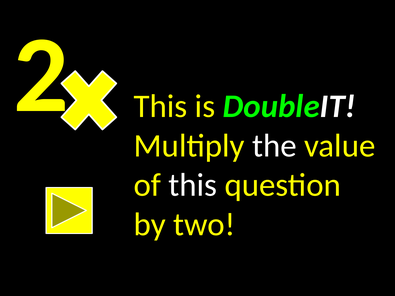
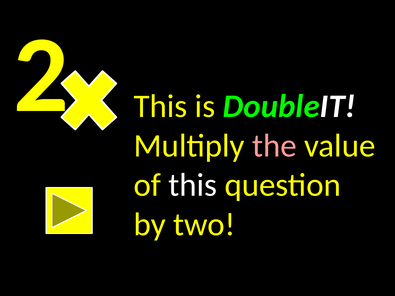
the colour: white -> pink (274, 146)
